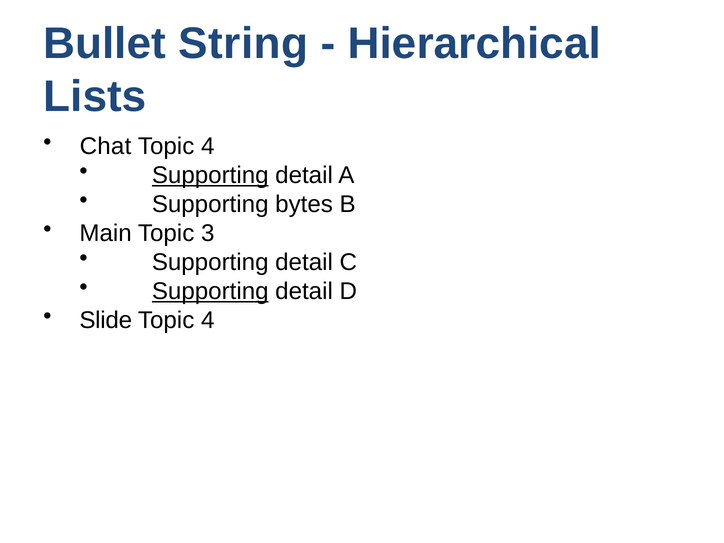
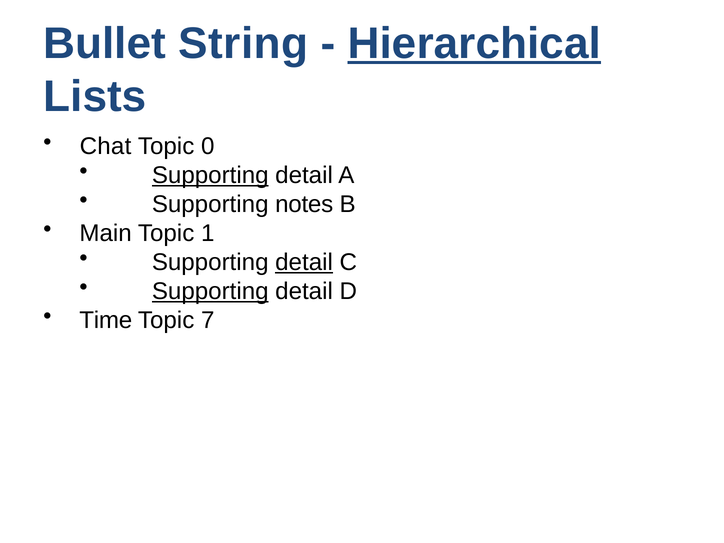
Hierarchical underline: none -> present (474, 44)
4: 4 -> 0 (208, 146)
bytes: bytes -> notes (304, 204)
3: 3 -> 1 (208, 233)
detail underline: none -> present (304, 262)
Slide: Slide -> Time (106, 320)
4: 4 -> 7 (208, 320)
